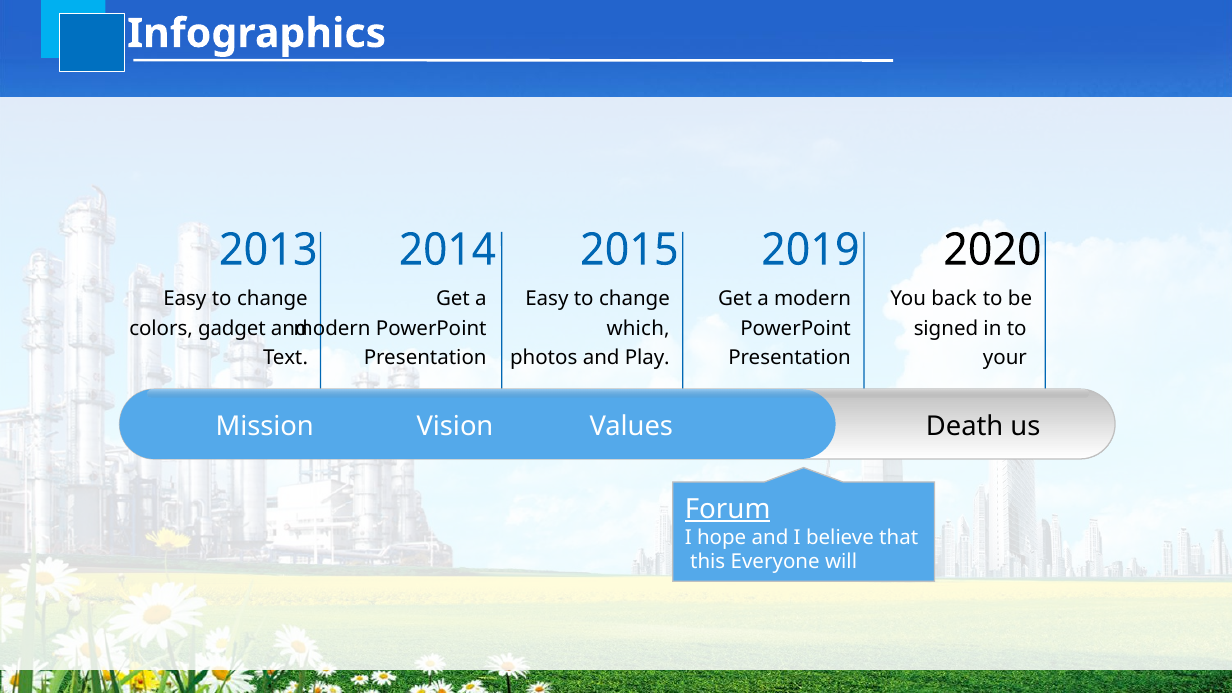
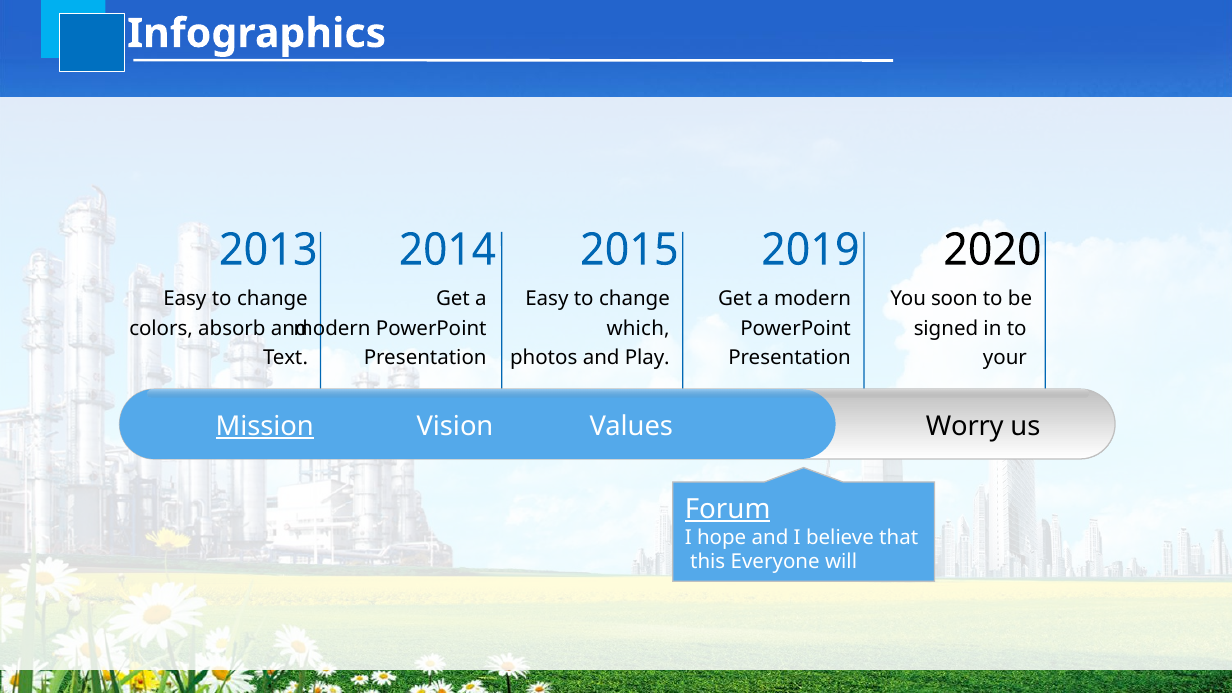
back: back -> soon (954, 299)
gadget: gadget -> absorb (232, 329)
Mission underline: none -> present (265, 426)
Death: Death -> Worry (965, 426)
